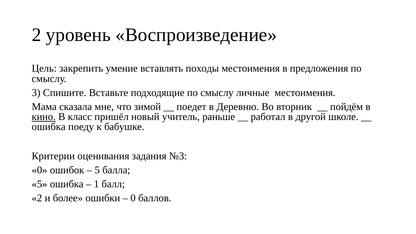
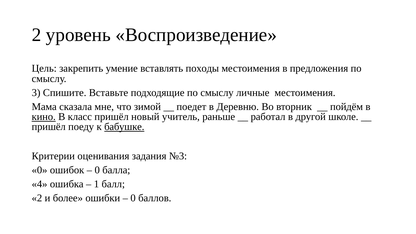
ошибка: ошибка -> пришёл (49, 127)
бабушке underline: none -> present (124, 127)
5: 5 -> 0 (97, 170)
5: 5 -> 4 (40, 184)
